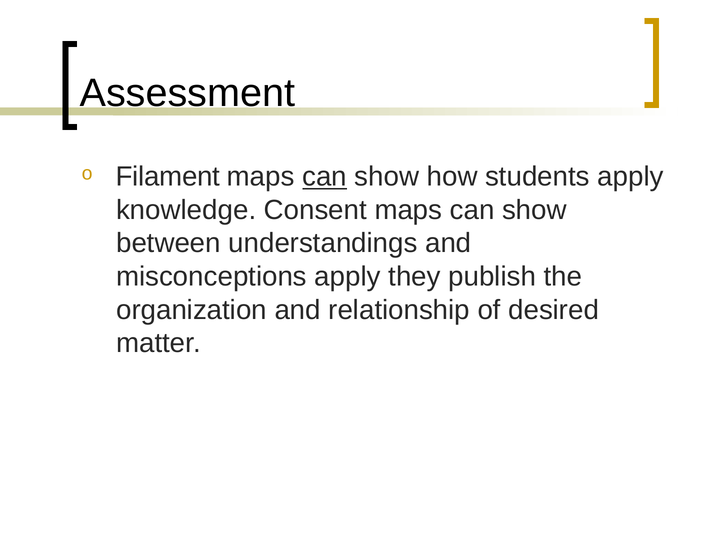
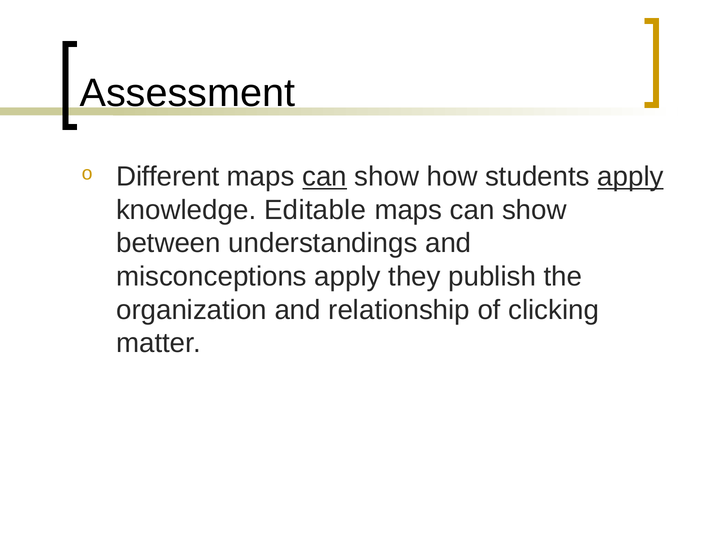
Filament: Filament -> Different (168, 177)
apply underline: none -> present (631, 177)
Consent: Consent -> Editable (315, 210)
desired: desired -> clicking (554, 310)
